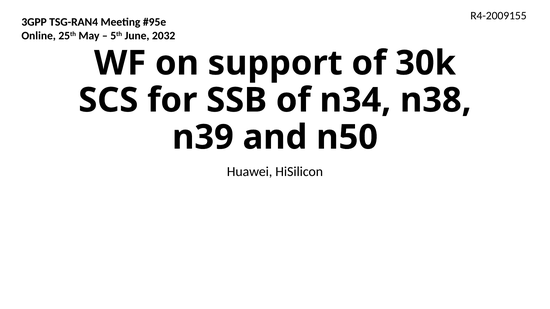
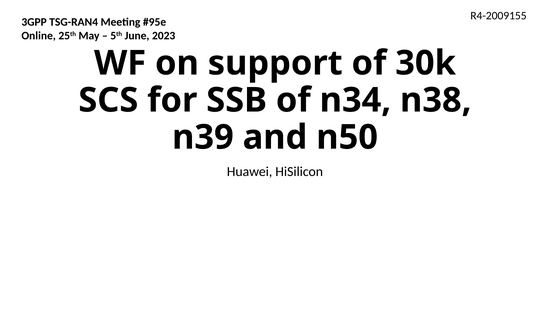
2032: 2032 -> 2023 (164, 36)
